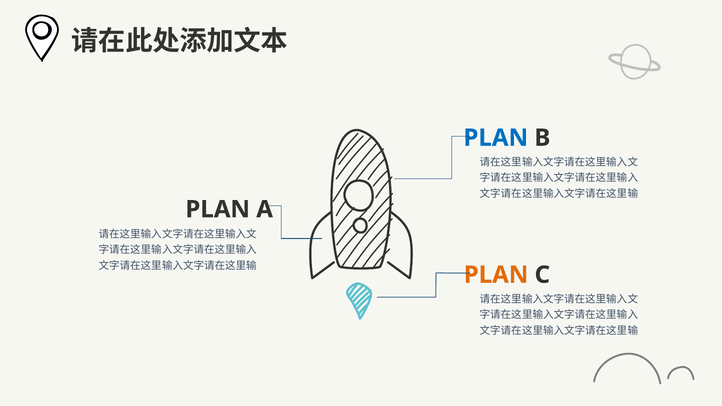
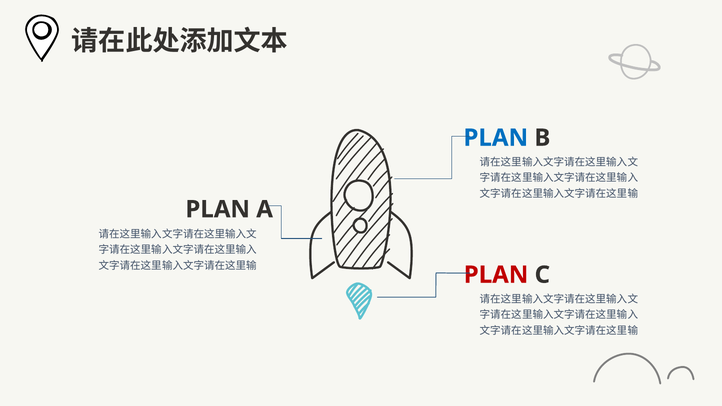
PLAN colour: orange -> red (496, 275)
